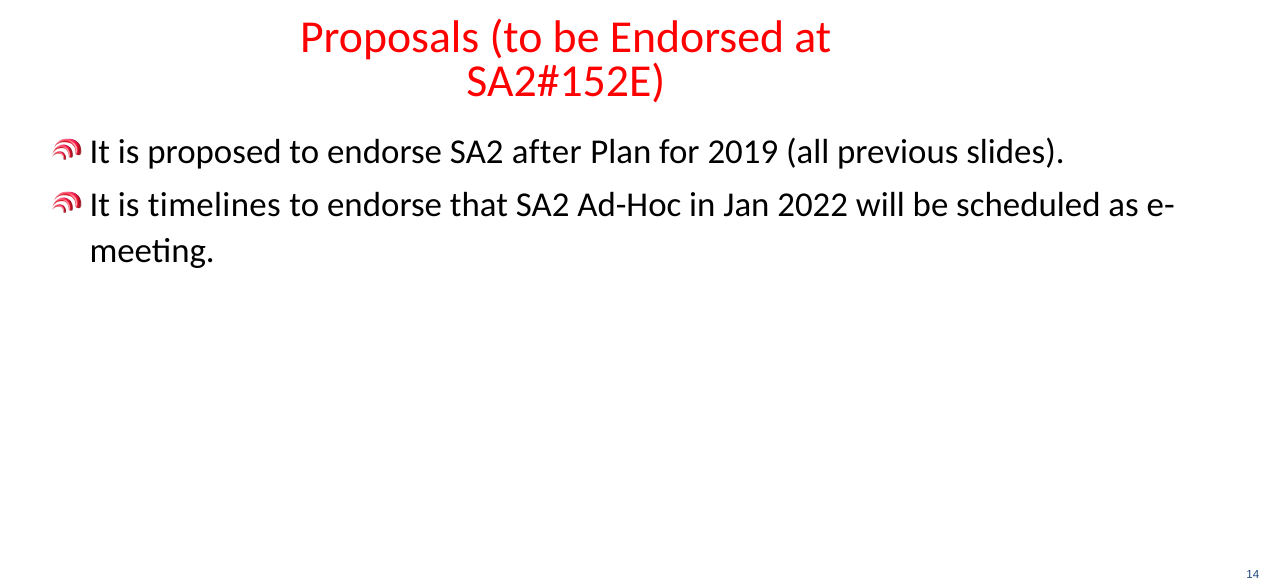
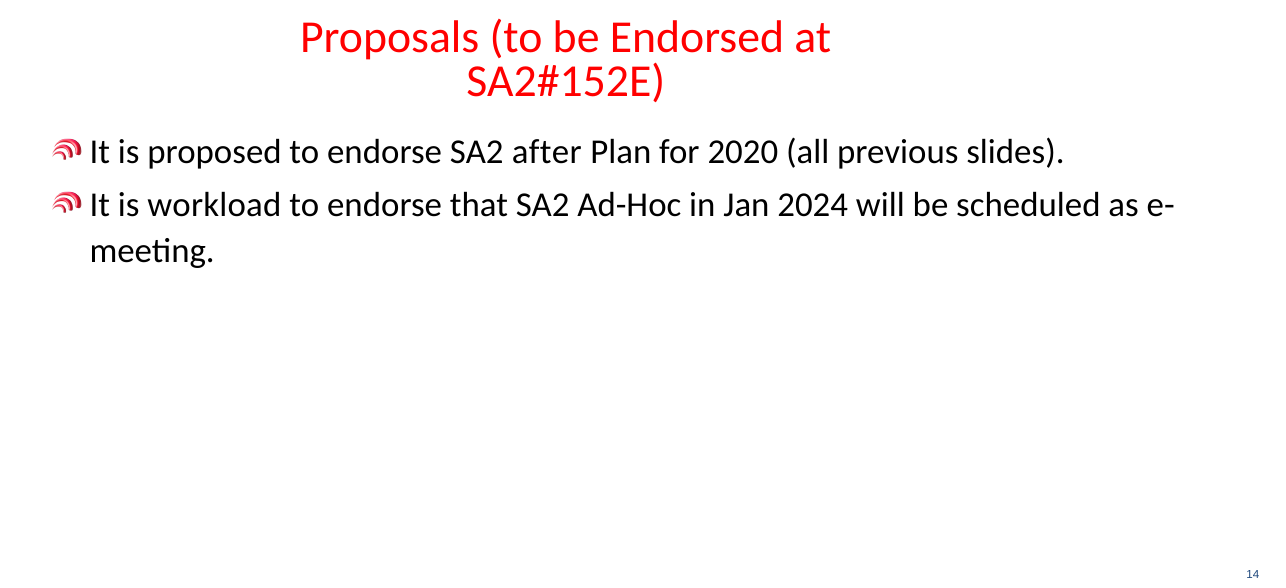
2019: 2019 -> 2020 (743, 152)
timelines: timelines -> workload (214, 205)
2022: 2022 -> 2024 (813, 205)
